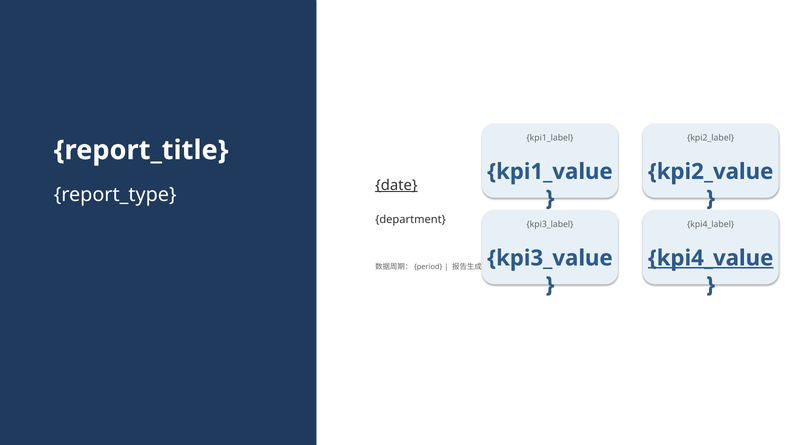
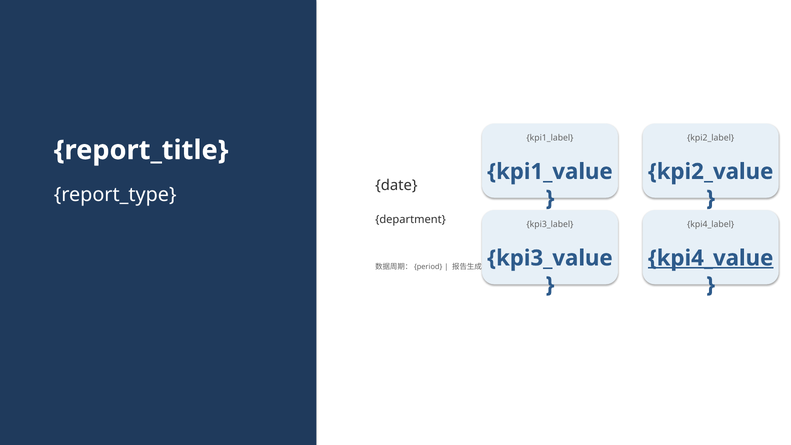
date underline: present -> none (396, 185)
